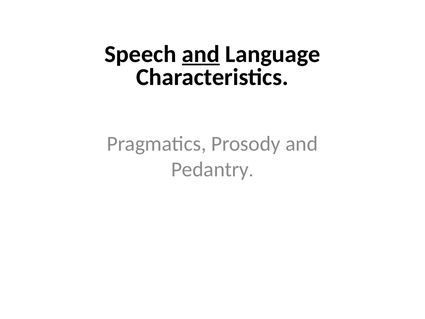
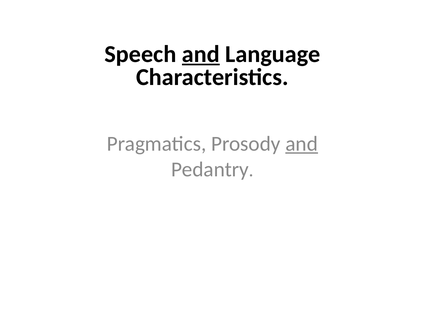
and underline: none -> present (302, 144)
